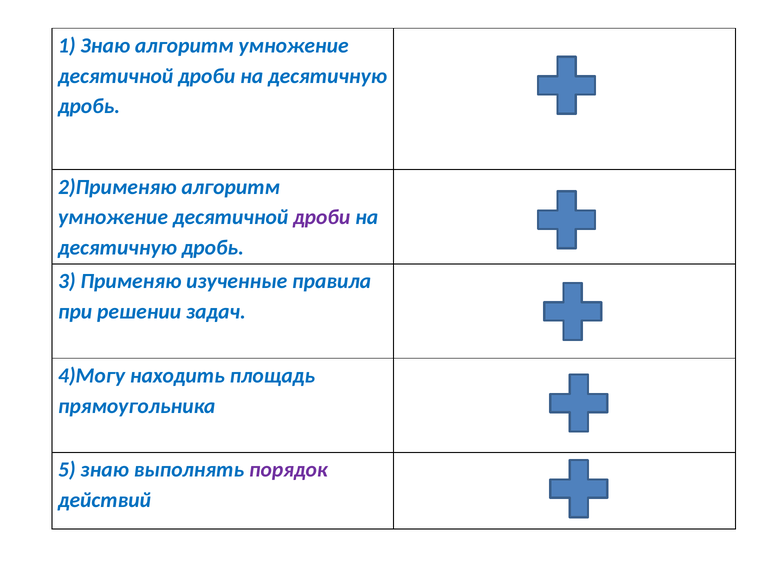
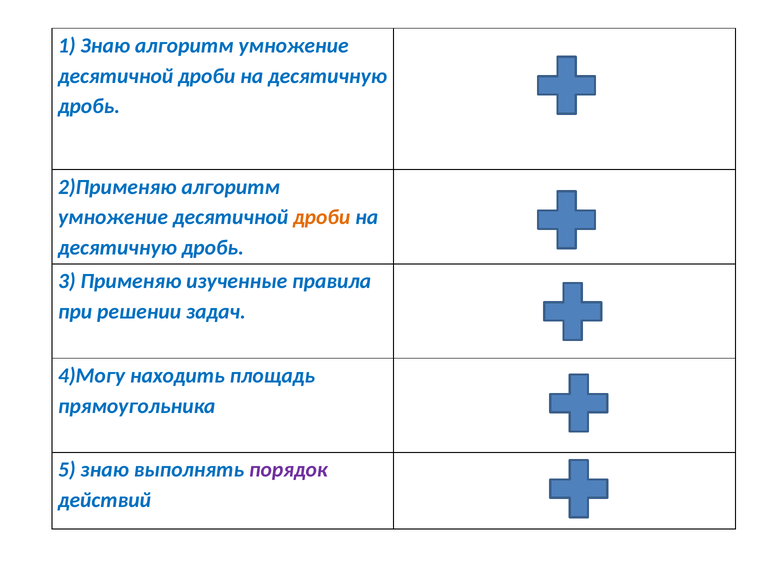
дроби colour: purple -> orange (322, 217)
